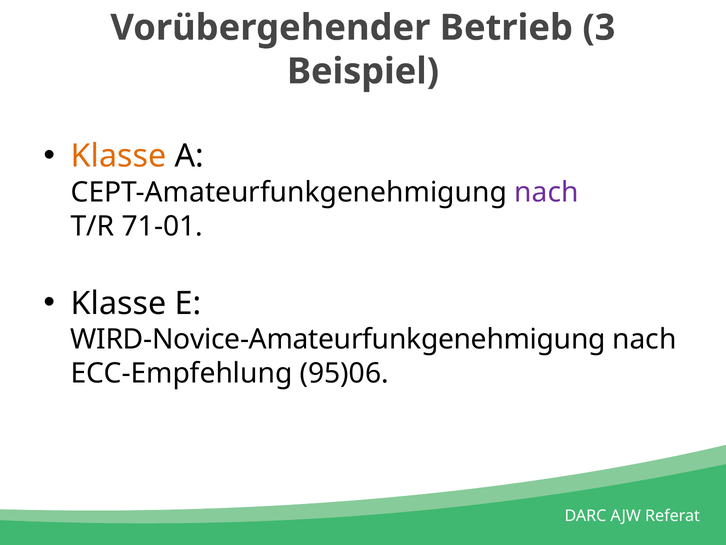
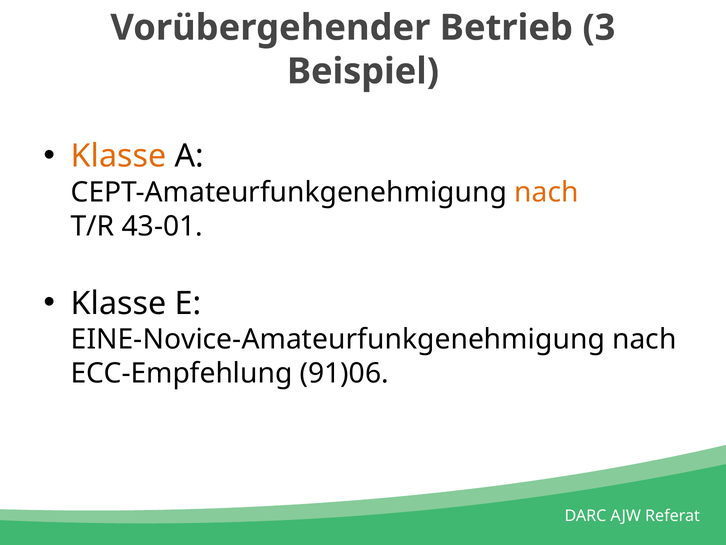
nach colour: purple -> orange (546, 192)
71-01: 71-01 -> 43-01 (162, 226)
WIRD-Novice-Amateurfunkgenehmigung: WIRD-Novice-Amateurfunkgenehmigung -> EINE-Novice-Amateurfunkgenehmigung (338, 339)
95)06: 95)06 -> 91)06 (344, 373)
